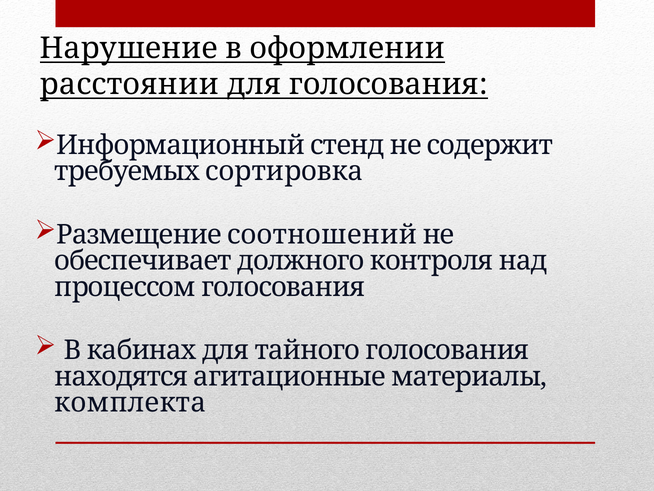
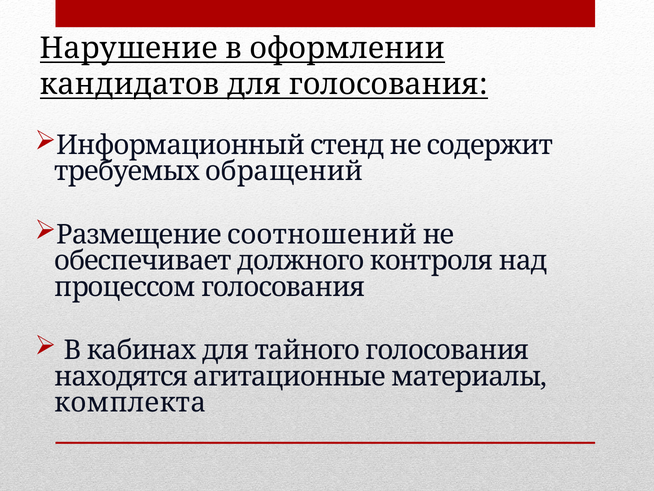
расстоянии: расстоянии -> кандидатов (130, 84)
сортировка: сортировка -> обращений (284, 171)
